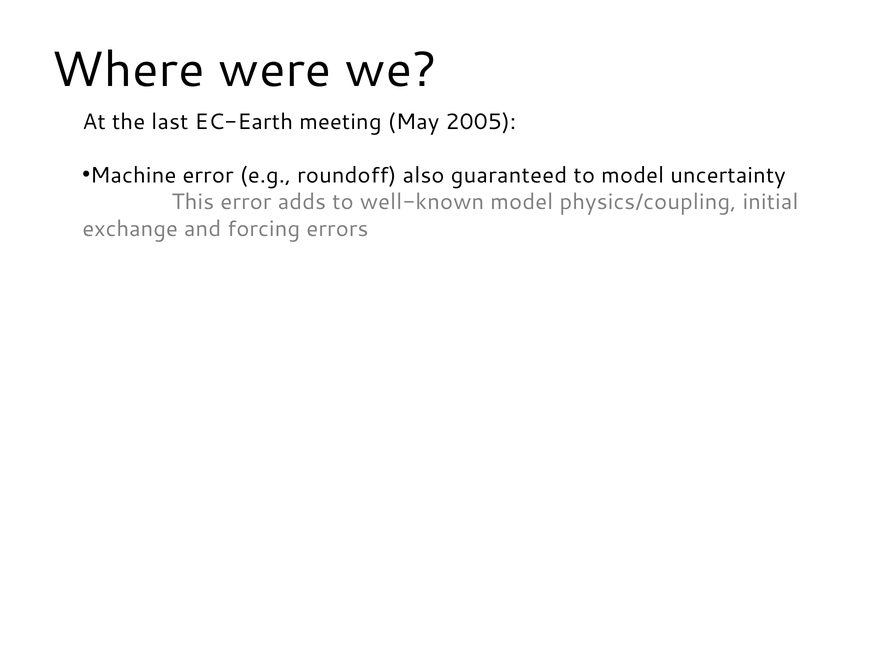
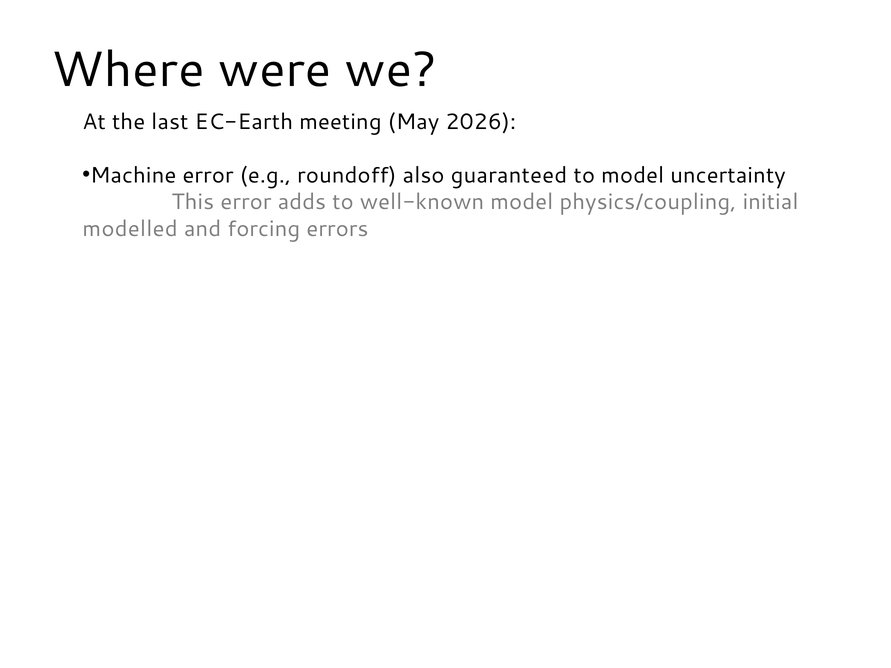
2005: 2005 -> 2026 (481, 122)
exchange: exchange -> modelled (130, 229)
